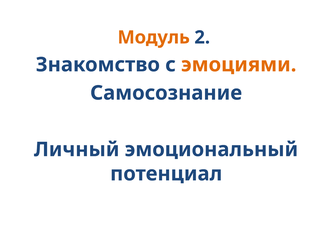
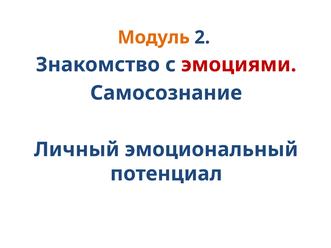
эмоциями colour: orange -> red (239, 65)
